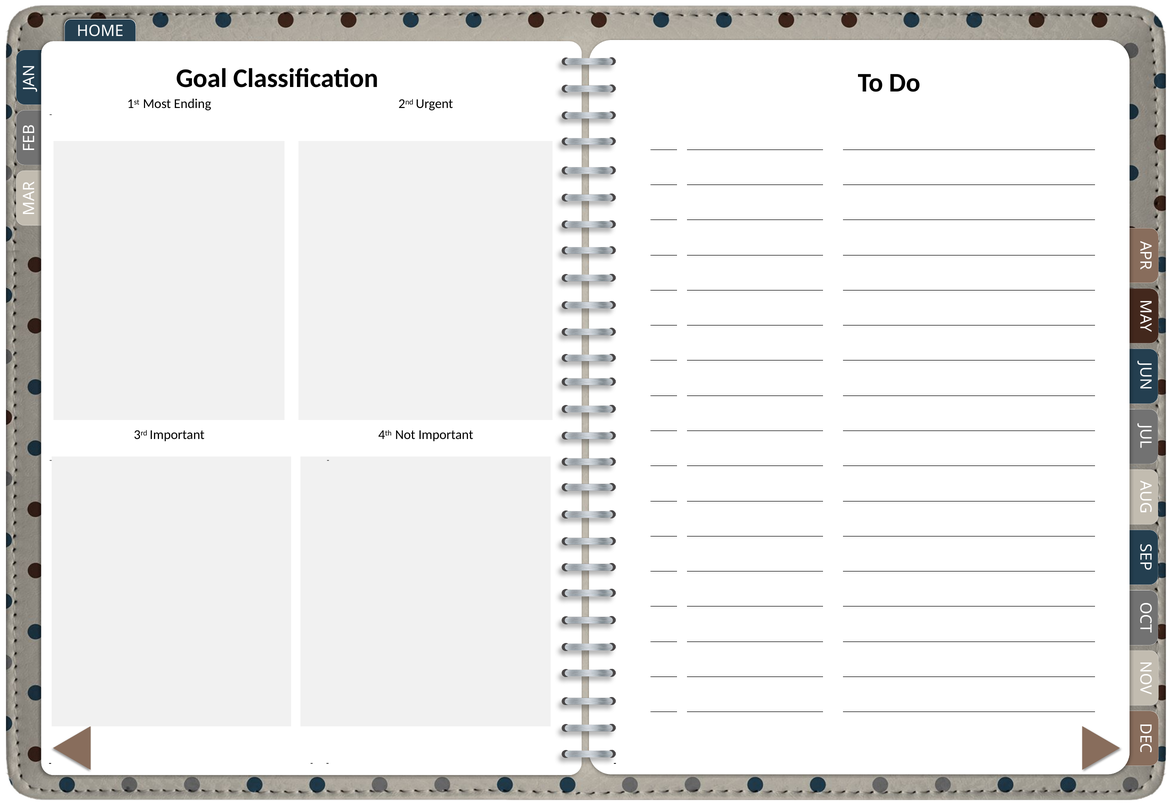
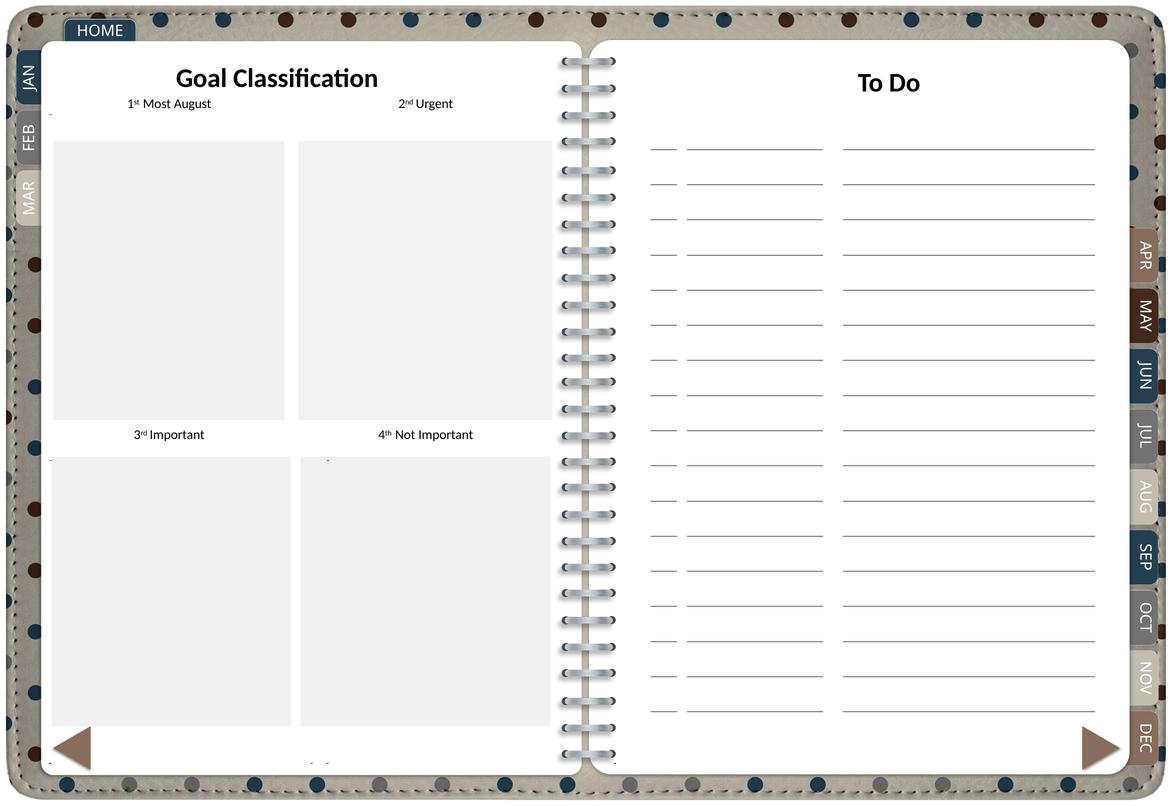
Ending: Ending -> August (193, 104)
